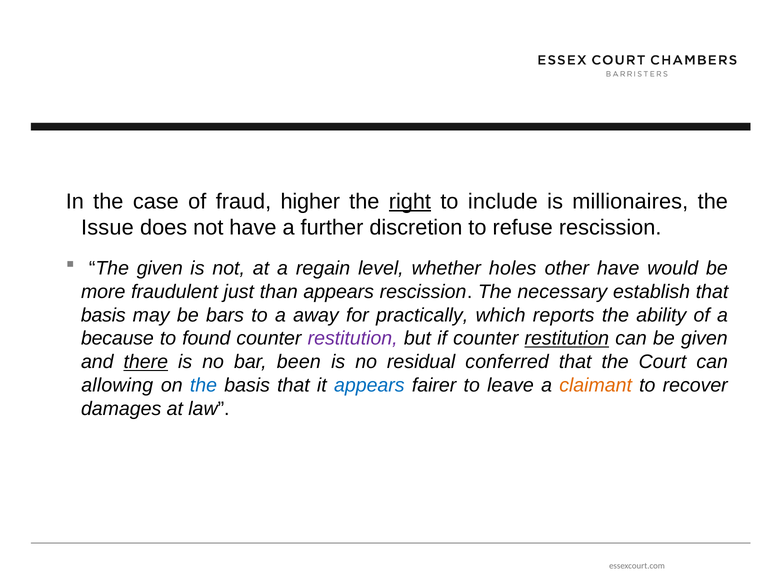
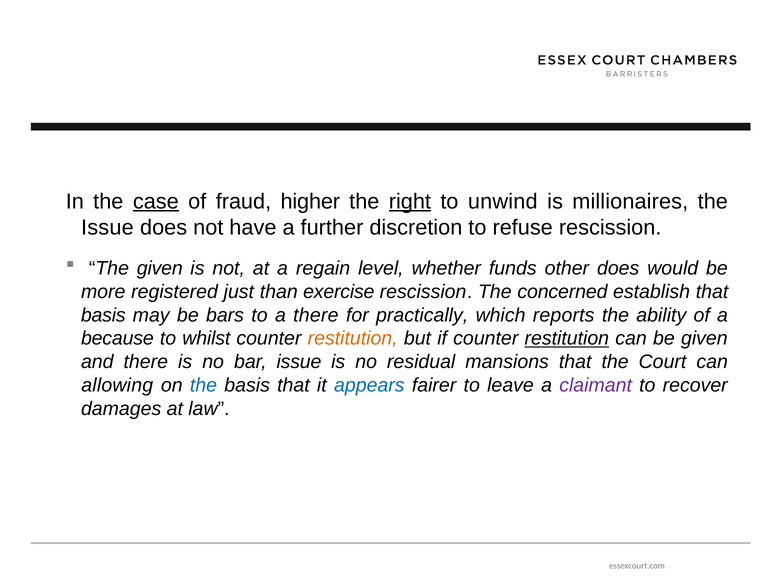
case underline: none -> present (156, 201)
include: include -> unwind (503, 201)
holes: holes -> funds (513, 268)
other have: have -> does (618, 268)
fraudulent: fraudulent -> registered (175, 292)
than appears: appears -> exercise (339, 292)
necessary: necessary -> concerned (562, 292)
a away: away -> there (316, 315)
found: found -> whilst (206, 338)
restitution colour: purple -> orange (353, 338)
there underline: present -> none (146, 362)
bar been: been -> issue (299, 362)
conferred: conferred -> mansions (507, 362)
claimant colour: orange -> purple (596, 385)
